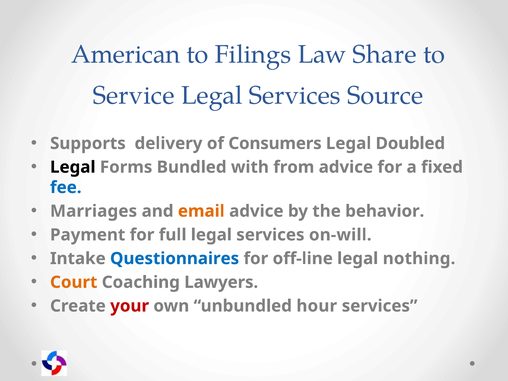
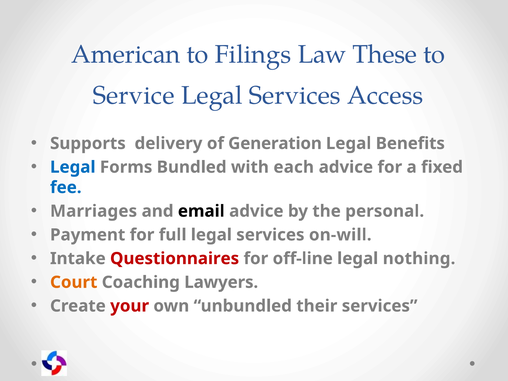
Share: Share -> These (385, 55)
Source: Source -> Access (385, 95)
Consumers: Consumers -> Generation (275, 143)
Doubled: Doubled -> Benefits (410, 143)
Legal colour: black -> blue (73, 167)
from: from -> each (294, 167)
email colour: orange -> black (201, 211)
behavior: behavior -> personal (385, 211)
Questionnaires colour: blue -> red (175, 259)
hour: hour -> their (317, 306)
